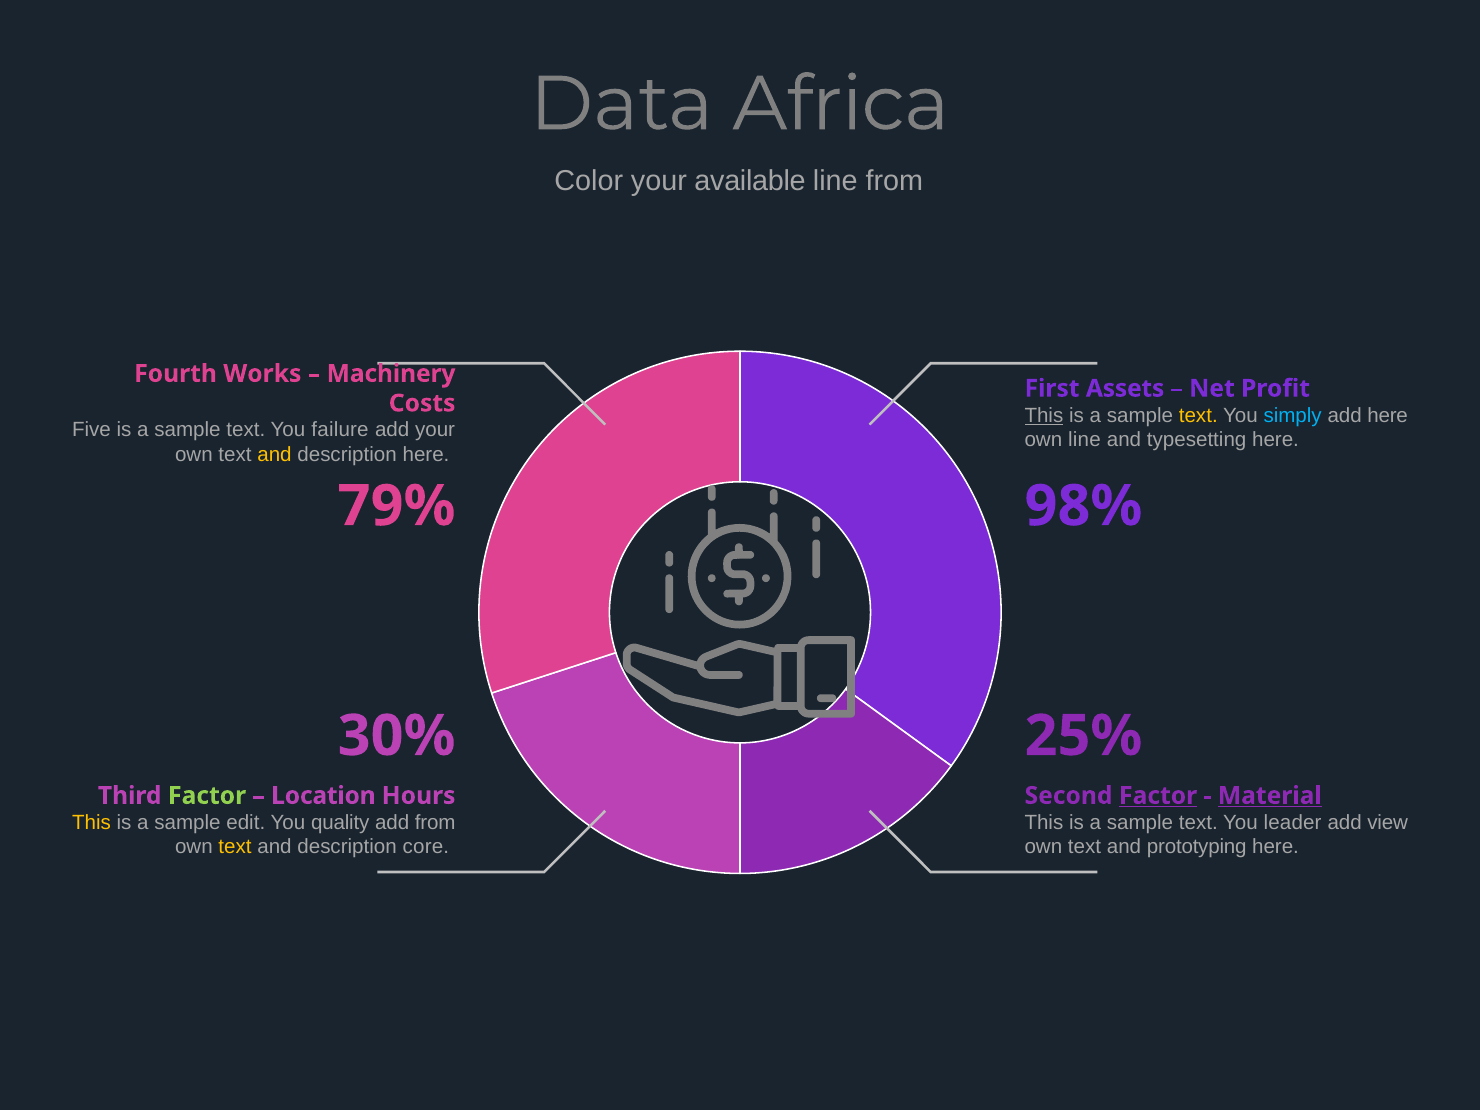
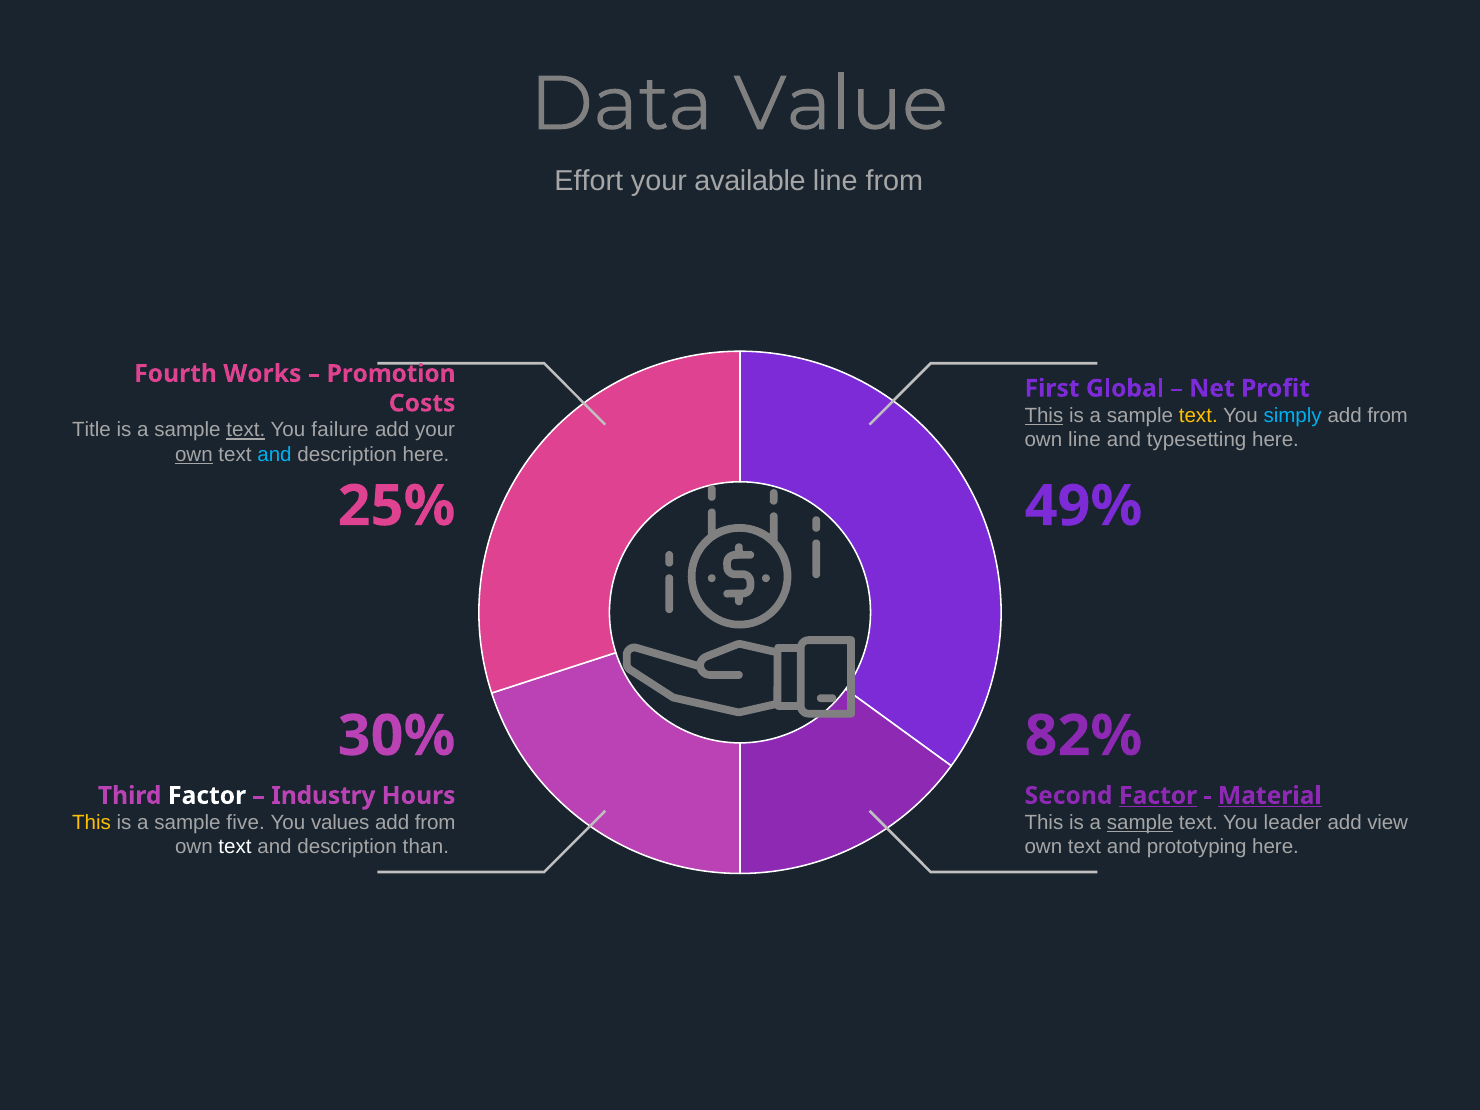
Africa: Africa -> Value (841, 104)
Color: Color -> Effort (589, 181)
Machinery: Machinery -> Promotion (391, 374)
Assets: Assets -> Global (1125, 388)
here: here -> from (1388, 415)
Five: Five -> Title (91, 430)
text underline: none -> present (246, 430)
own underline: none -> present (194, 455)
and colour: yellow -> light blue (274, 455)
79%: 79% -> 25% (397, 506)
98%: 98% -> 49% (1083, 506)
25%: 25% -> 82% (1083, 736)
Factor colour: light green -> white (207, 796)
Location: Location -> Industry (323, 796)
edit: edit -> five (246, 823)
quality: quality -> values (340, 823)
sample underline: none -> present (1140, 823)
text colour: yellow -> white (235, 847)
core: core -> than (426, 847)
